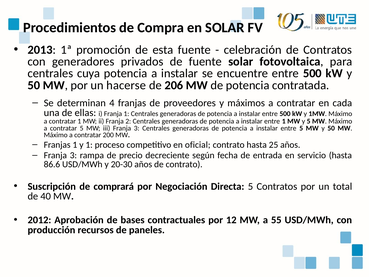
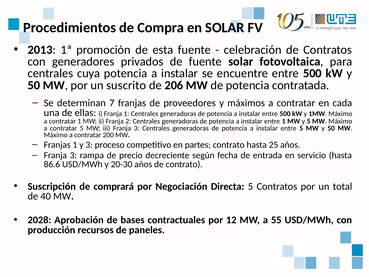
hacerse: hacerse -> suscrito (126, 85)
4: 4 -> 7 (112, 103)
y 1: 1 -> 3 (89, 145)
oficial: oficial -> partes (198, 145)
2012: 2012 -> 2028 (39, 220)
